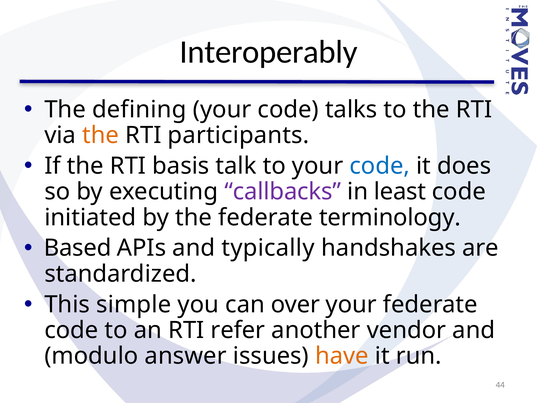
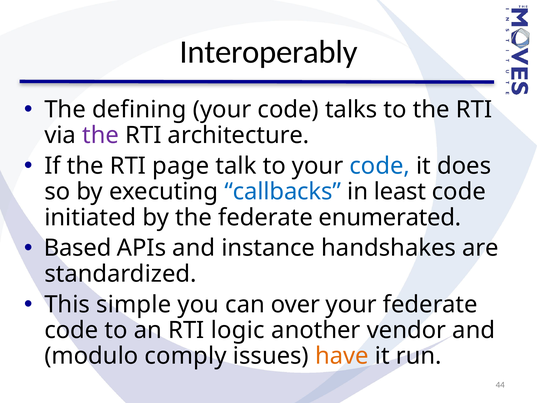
the colour: orange -> purple (101, 135)
participants: participants -> architecture (239, 135)
basis: basis -> page (181, 166)
callbacks colour: purple -> blue (283, 192)
terminology: terminology -> enumerated (390, 217)
typically: typically -> instance (268, 248)
refer: refer -> logic (238, 330)
answer: answer -> comply (186, 356)
